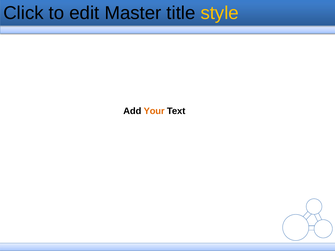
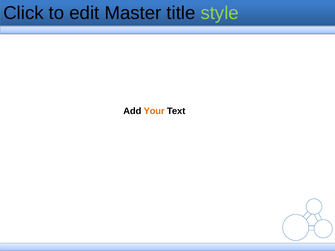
style colour: yellow -> light green (220, 13)
